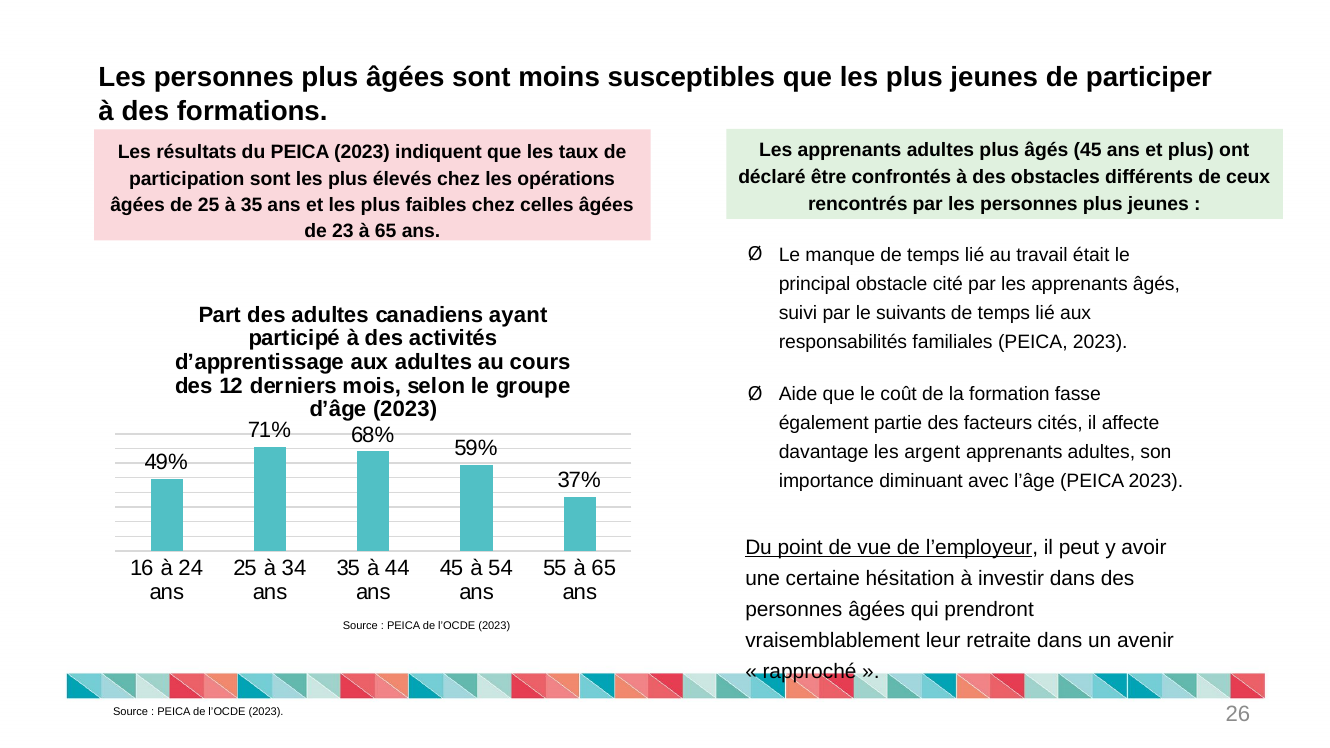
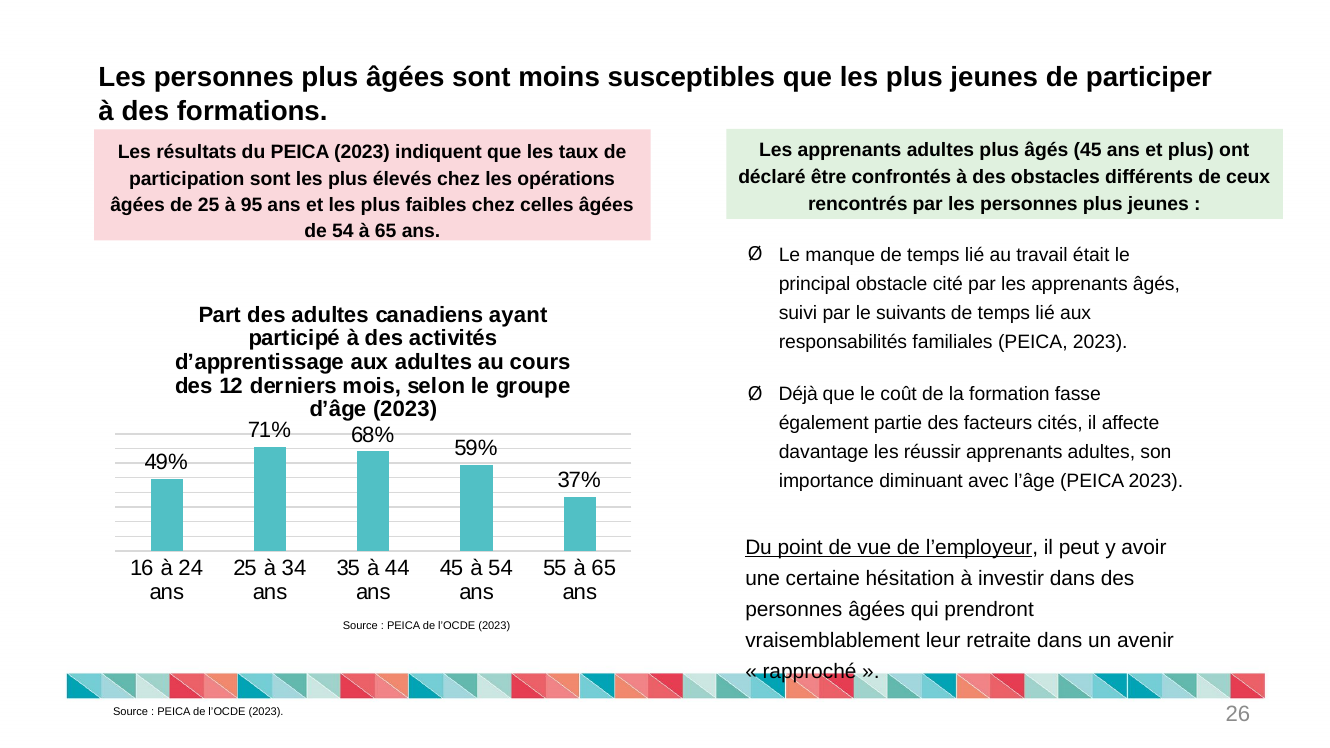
à 35: 35 -> 95 (252, 205)
de 23: 23 -> 54 (343, 232)
Aide: Aide -> Déjà (798, 394)
argent: argent -> réussir (932, 453)
